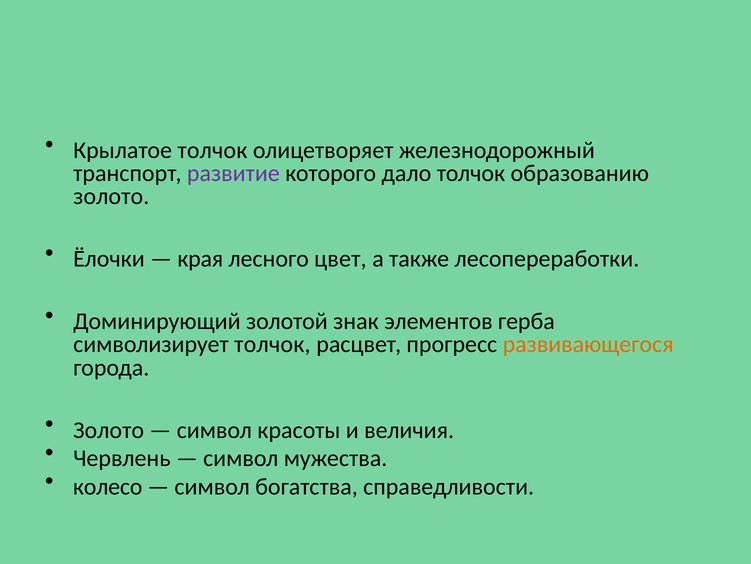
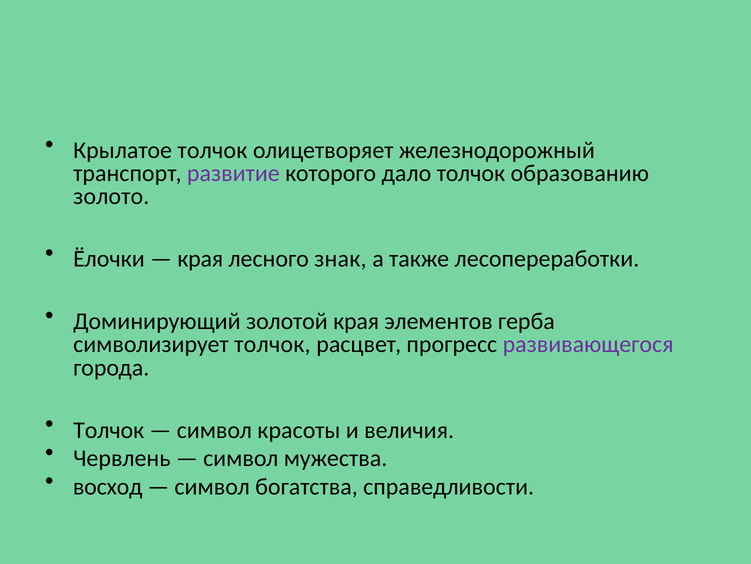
цвет: цвет -> знак (340, 259)
золотой знак: знак -> края (356, 321)
развивающегося colour: orange -> purple (588, 344)
Золото: Золото -> Толчок (109, 430)
колесо: колесо -> восход (108, 486)
